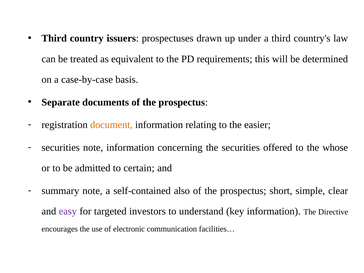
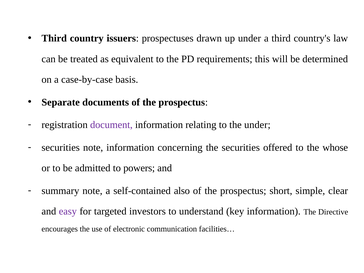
document colour: orange -> purple (111, 125)
the easier: easier -> under (257, 125)
certain: certain -> powers (139, 168)
